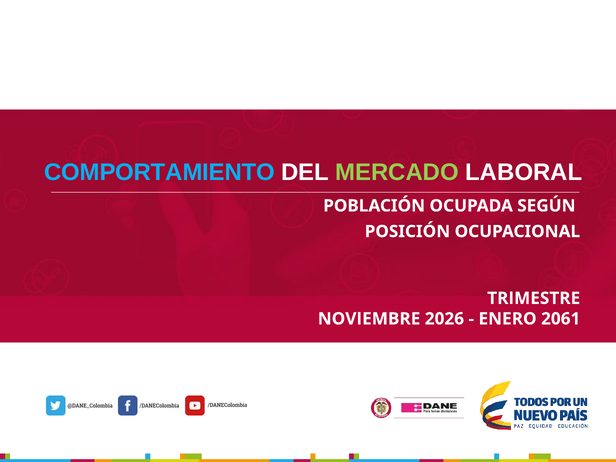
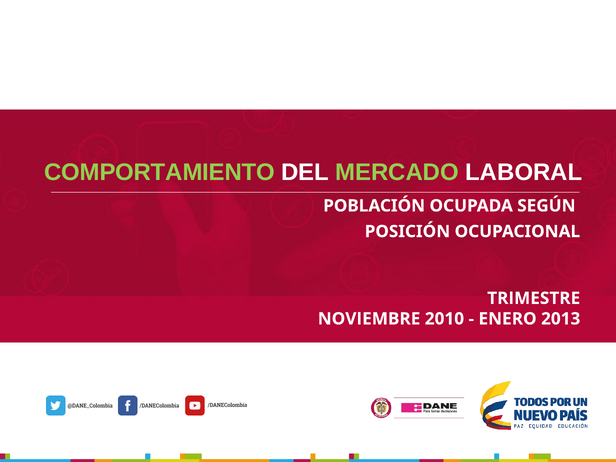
COMPORTAMIENTO colour: light blue -> light green (160, 172)
2026: 2026 -> 2010 (444, 319)
2061: 2061 -> 2013 (561, 319)
